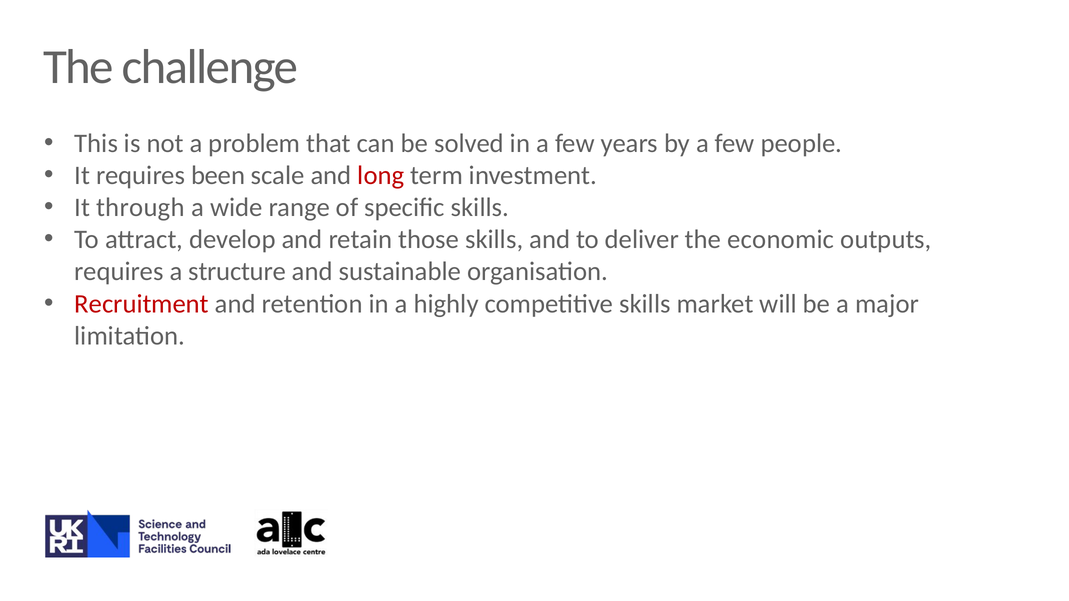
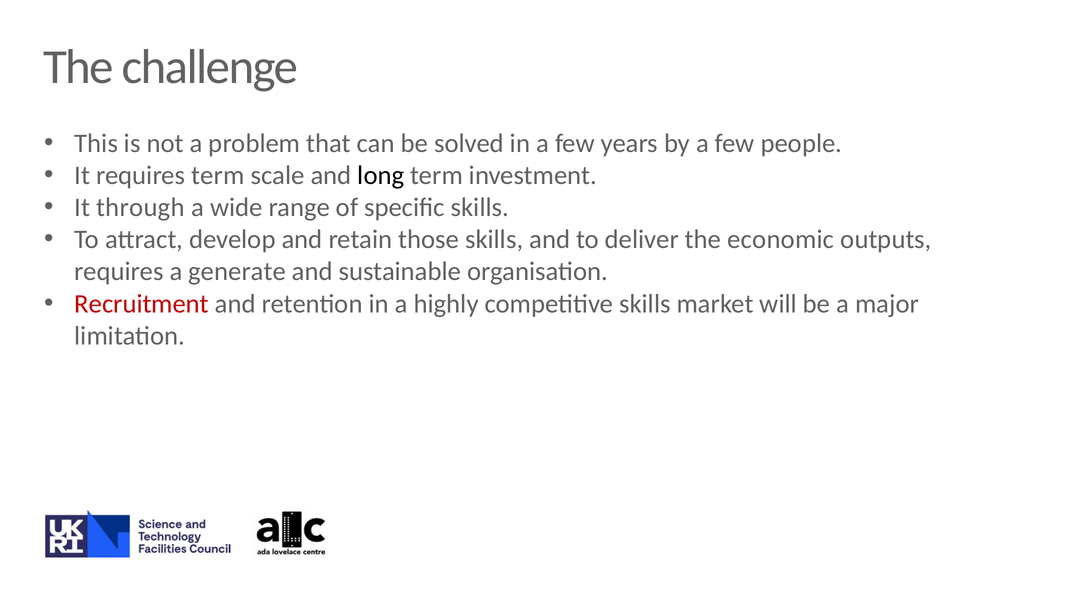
requires been: been -> term (218, 176)
long colour: red -> black (381, 176)
structure: structure -> generate (237, 272)
